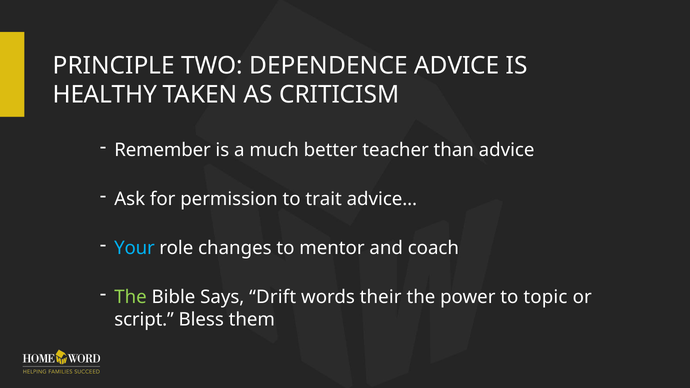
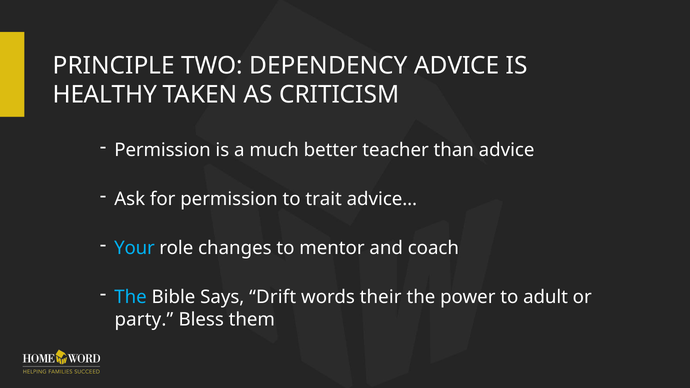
DEPENDENCE: DEPENDENCE -> DEPENDENCY (328, 66)
Remember: Remember -> Permission (163, 150)
The colour: light green -> light blue (131, 297)
topic: topic -> adult (546, 297)
script: script -> party (144, 320)
